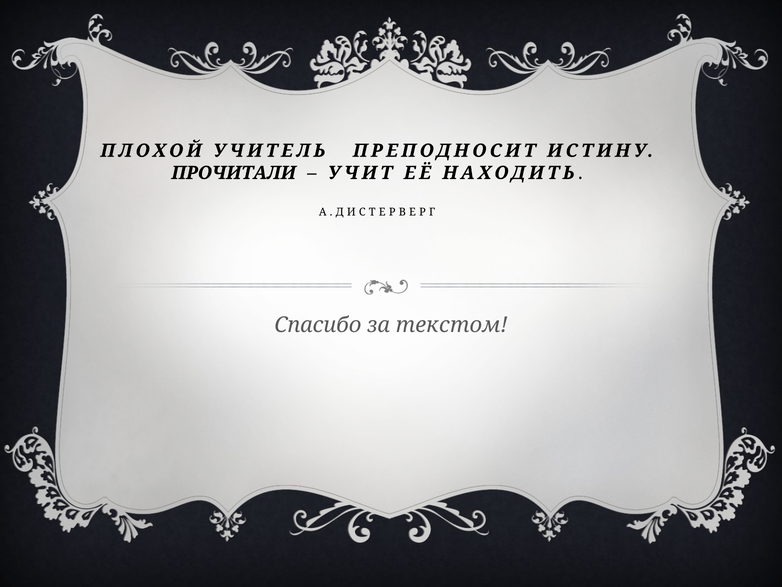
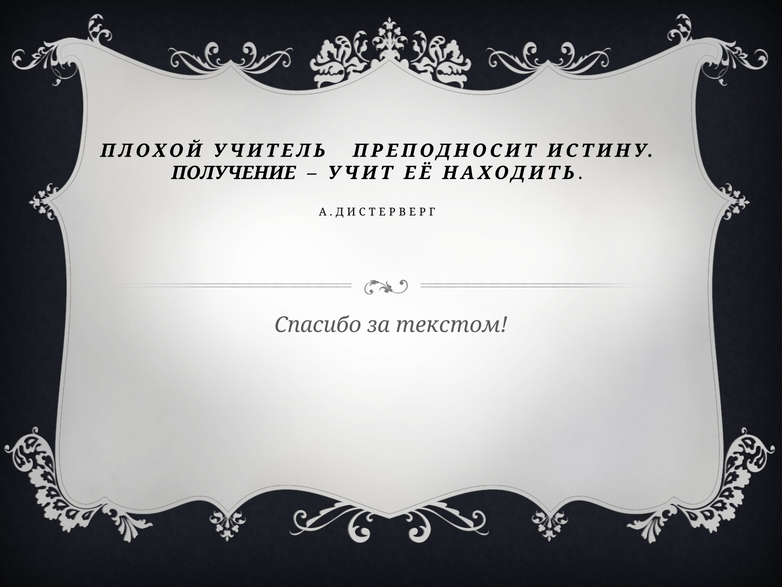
ПРОЧИТАЛИ: ПРОЧИТАЛИ -> ПОЛУЧЕНИЕ (234, 173)
